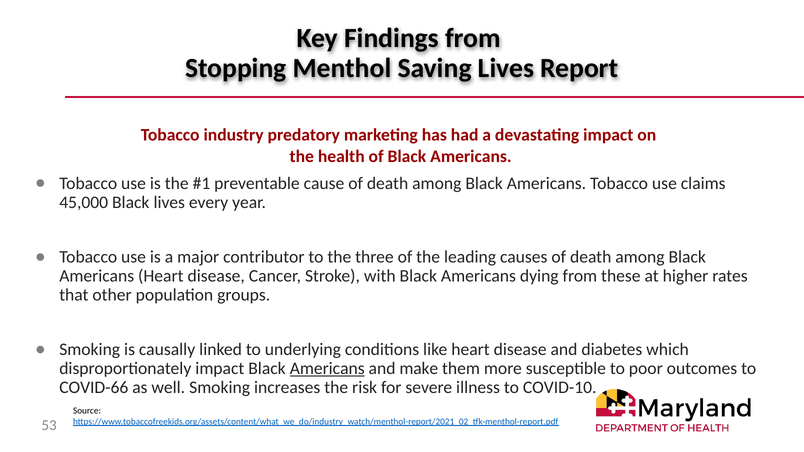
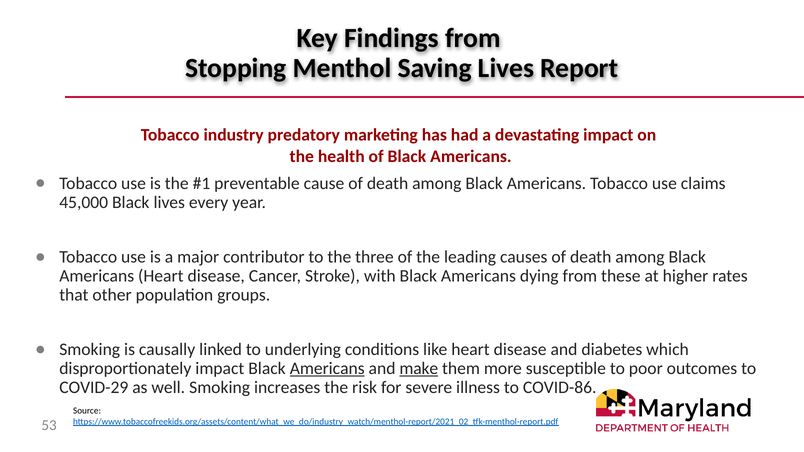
make underline: none -> present (419, 369)
COVID-66: COVID-66 -> COVID-29 (94, 388)
COVID-10: COVID-10 -> COVID-86 (560, 388)
